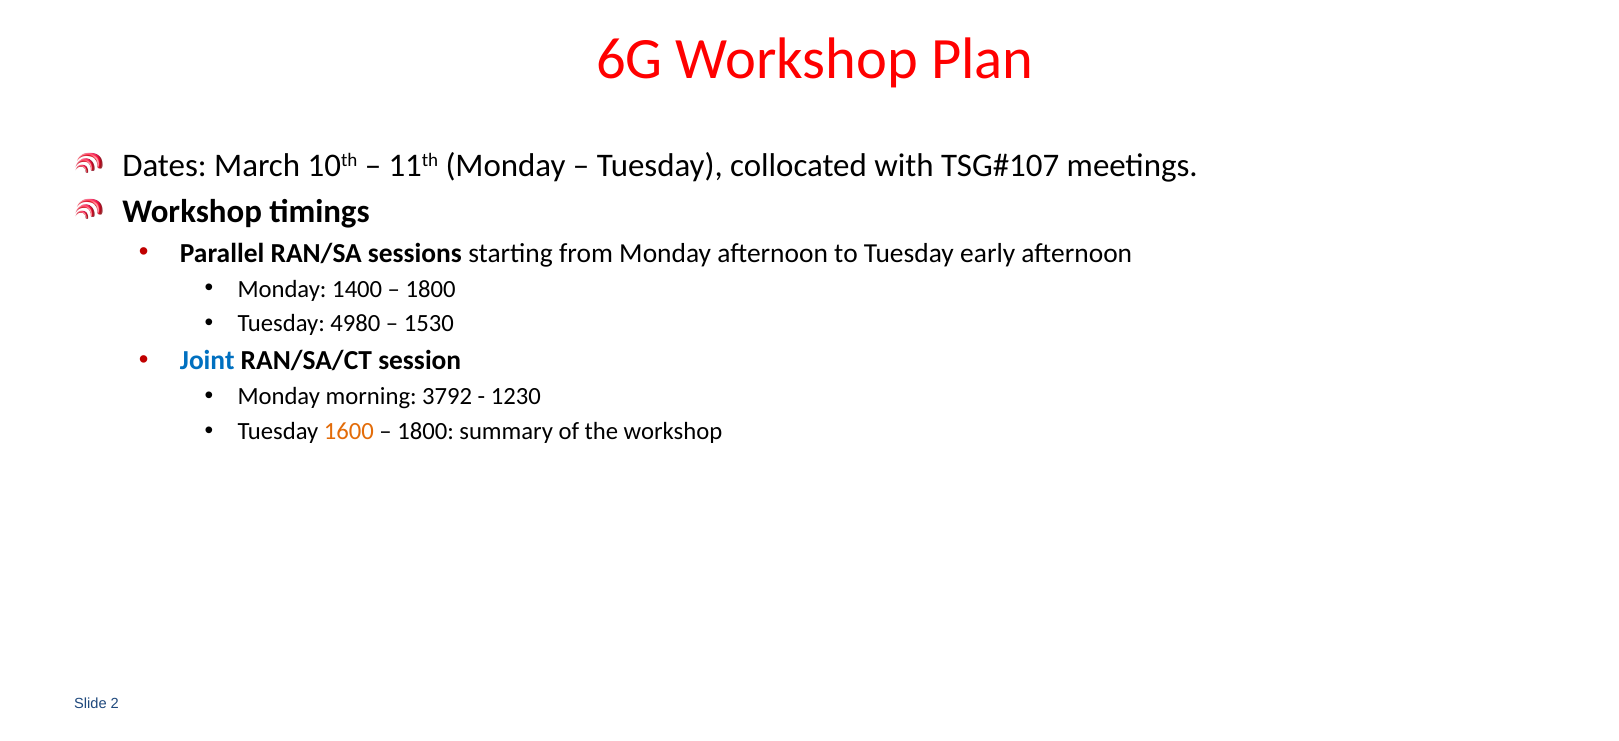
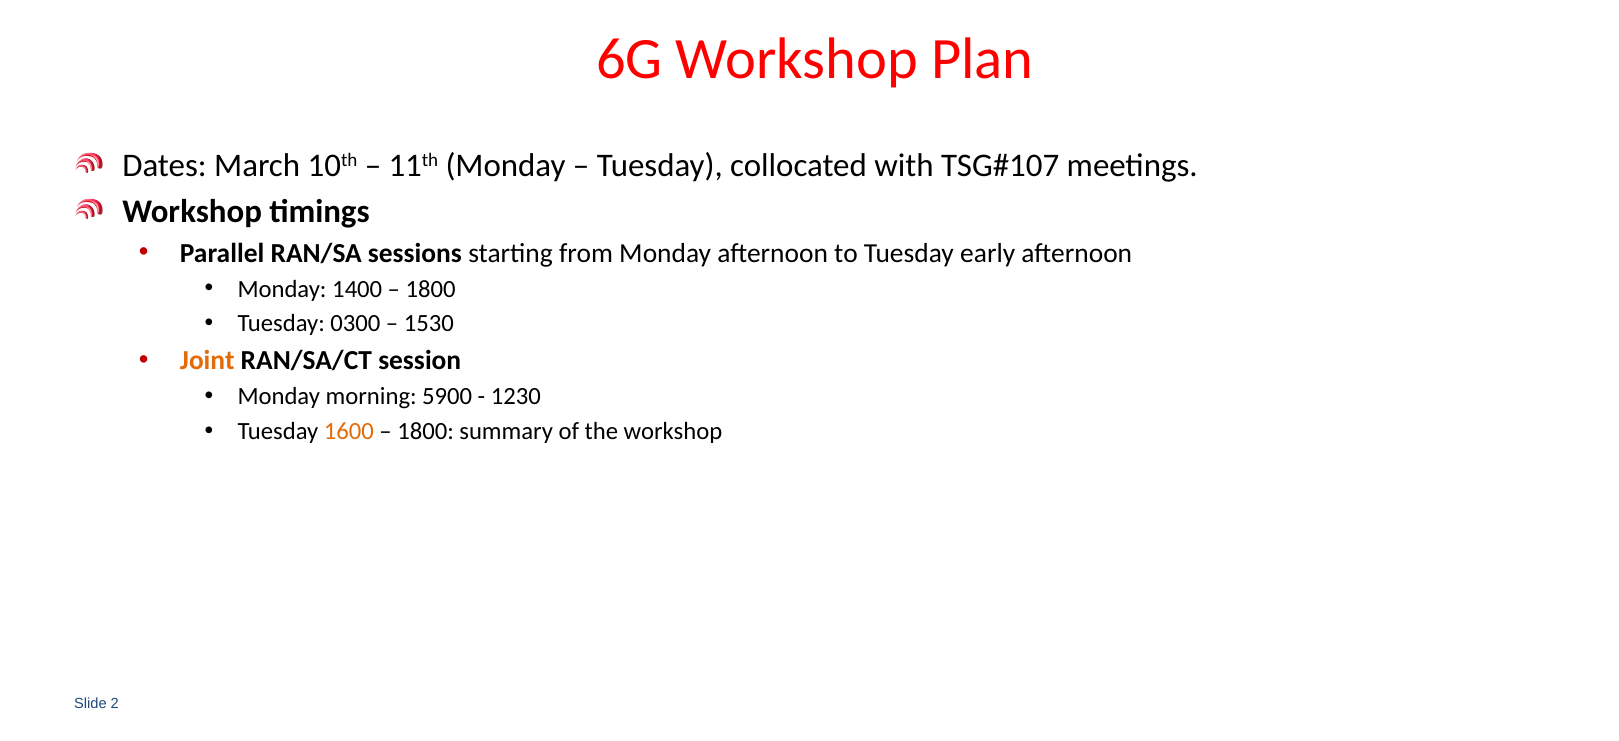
4980: 4980 -> 0300 (355, 323)
Joint colour: blue -> orange (207, 360)
3792: 3792 -> 5900 (447, 396)
